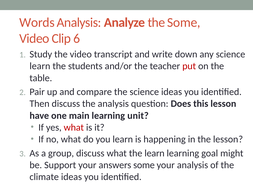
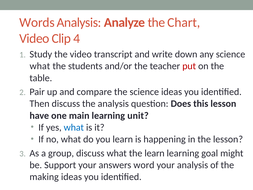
the Some: Some -> Chart (184, 22)
6: 6 -> 4 (77, 38)
learn: learn -> what (40, 66)
what colour: red -> blue (74, 127)
answers some: some -> word (144, 165)
climate: climate -> making (44, 177)
